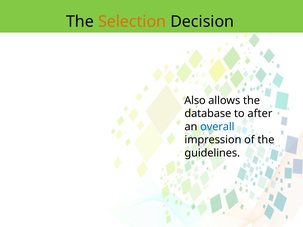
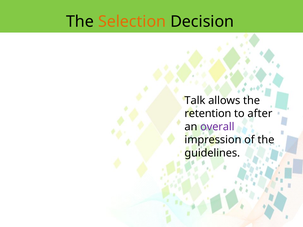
Also: Also -> Talk (195, 101)
database: database -> retention (208, 114)
overall colour: blue -> purple (217, 127)
